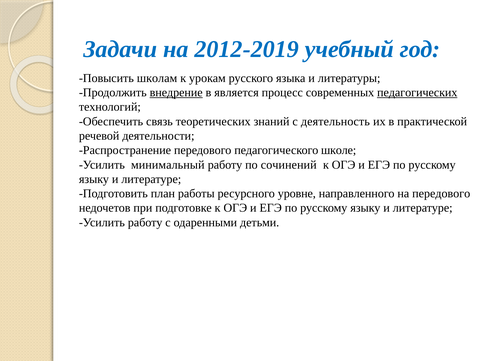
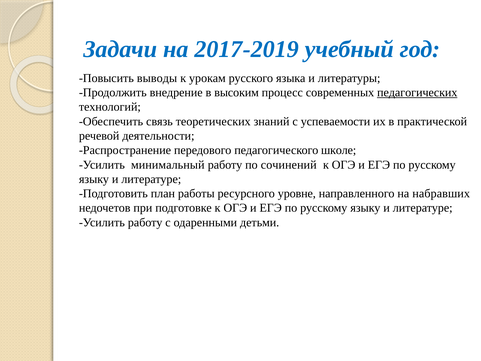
2012-2019: 2012-2019 -> 2017-2019 (247, 49)
школам: школам -> выводы (157, 78)
внедрение underline: present -> none (176, 92)
является: является -> высоким (237, 92)
деятельность: деятельность -> успеваемости (335, 121)
на передового: передового -> набравших (441, 193)
